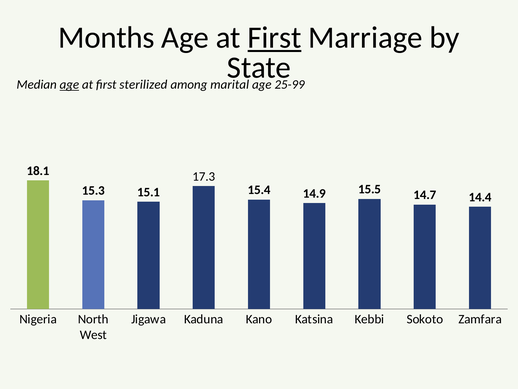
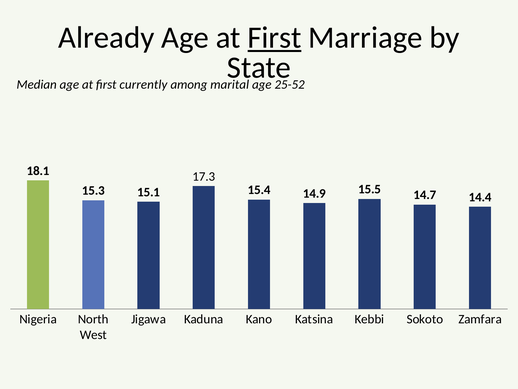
Months: Months -> Already (106, 38)
age underline: present -> none (69, 85)
sterilized: sterilized -> currently (143, 85)
25-99: 25-99 -> 25-52 (290, 85)
